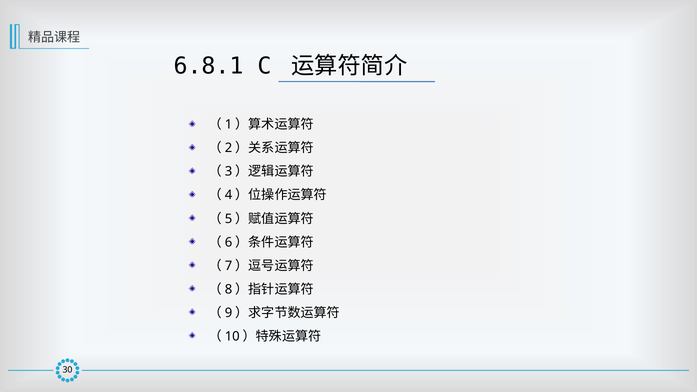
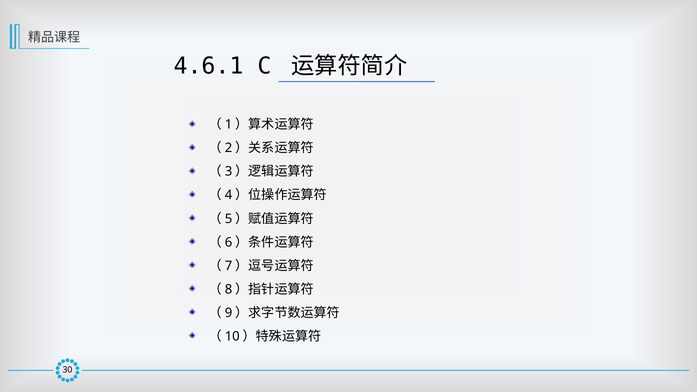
6.8.1: 6.8.1 -> 4.6.1 (208, 66)
